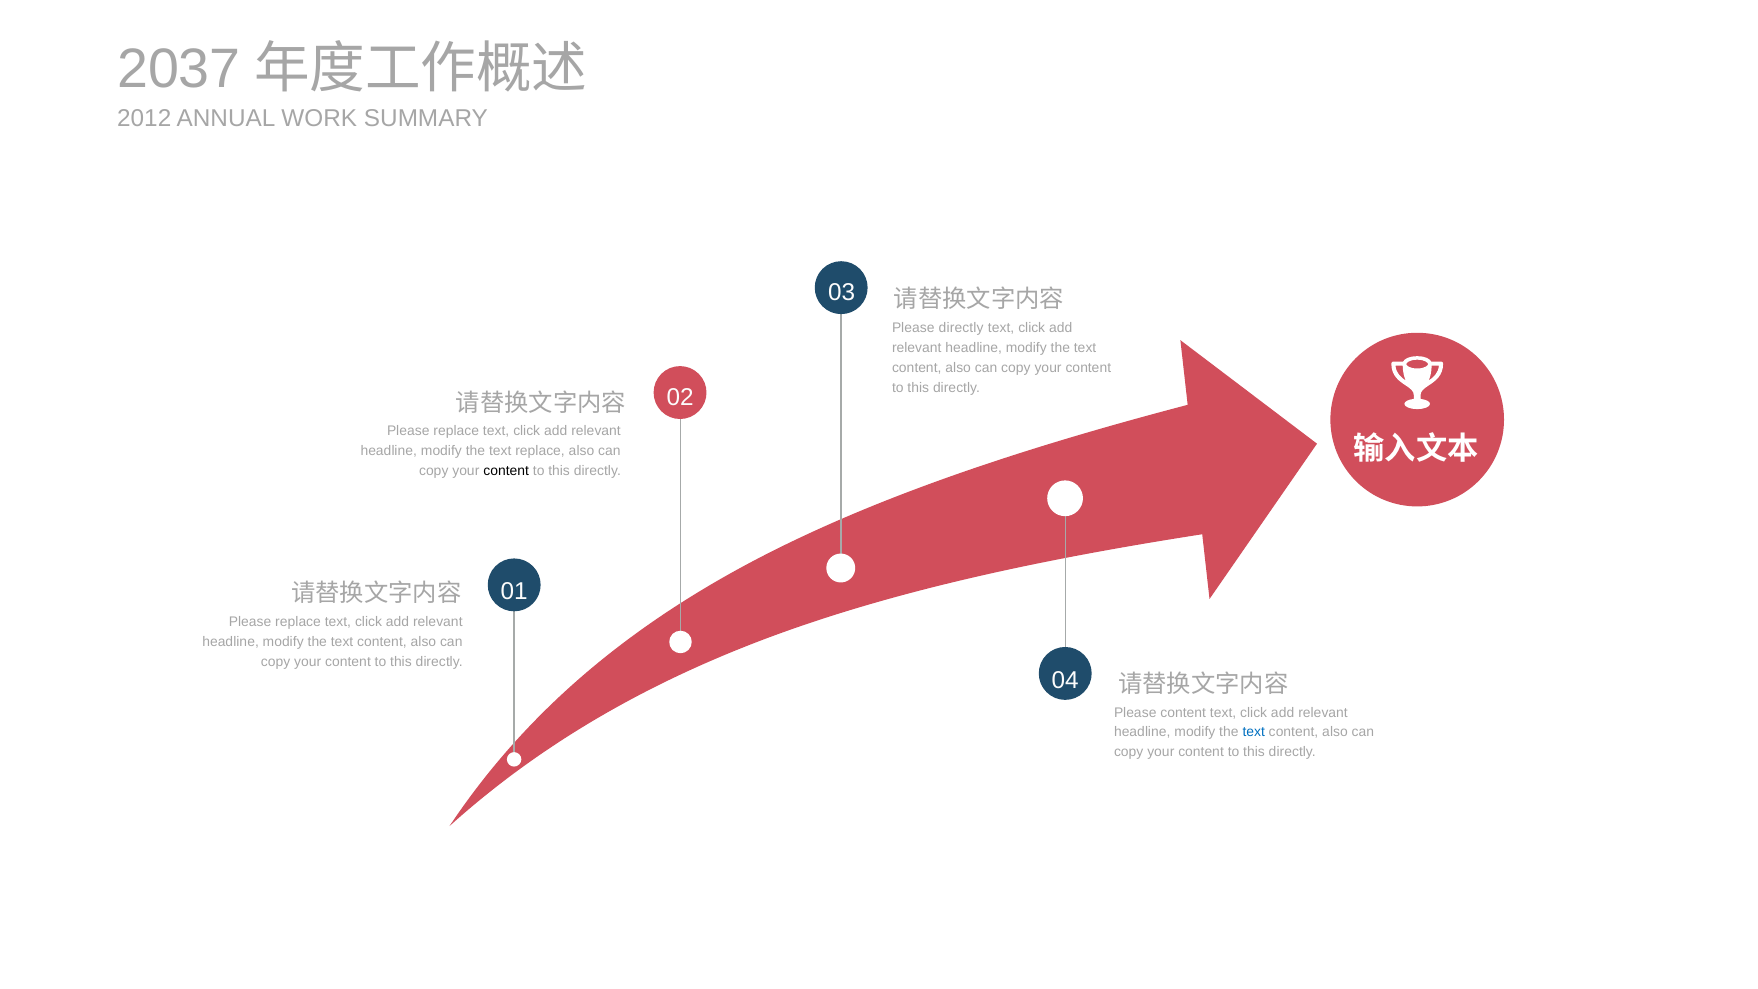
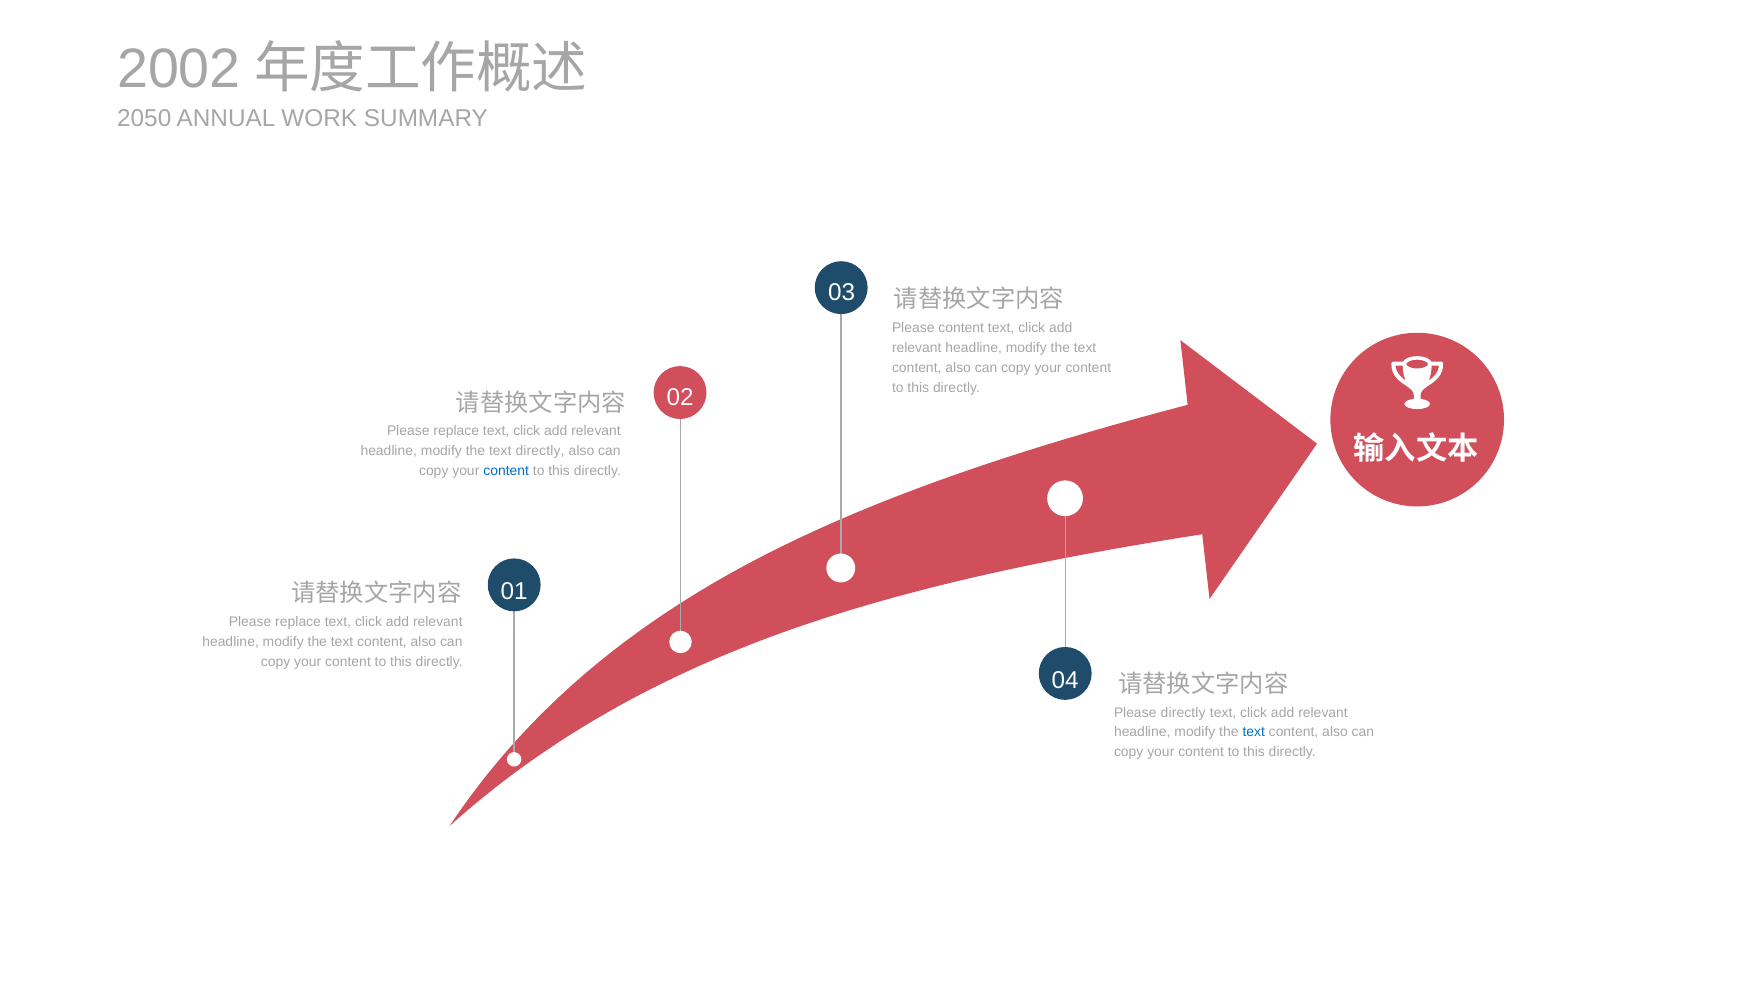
2037: 2037 -> 2002 (179, 69)
2012: 2012 -> 2050 (144, 118)
Please directly: directly -> content (961, 328)
text replace: replace -> directly (540, 451)
content colour: black -> blue (506, 471)
Please content: content -> directly (1183, 712)
